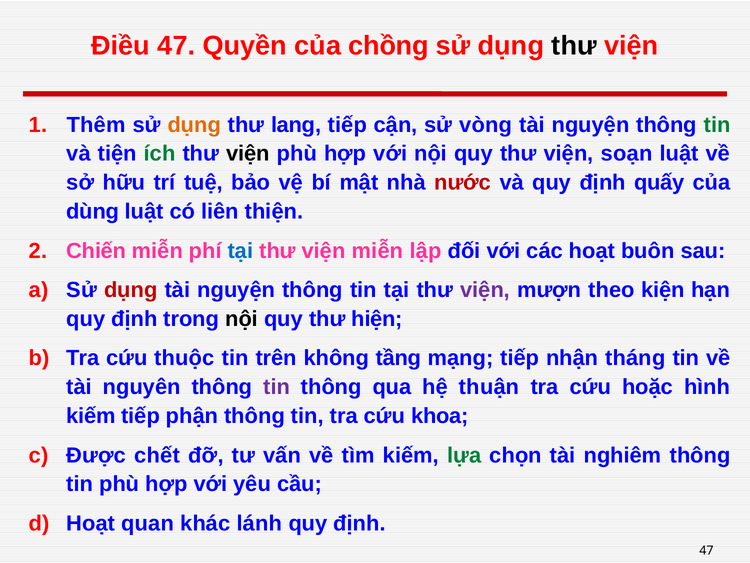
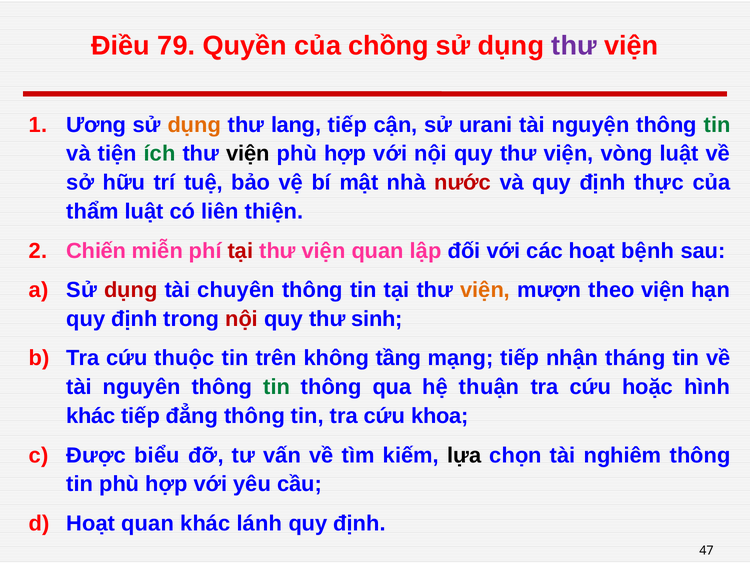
Điều 47: 47 -> 79 (176, 46)
thư colour: black -> purple (574, 46)
Thêm: Thêm -> Ương (96, 125)
vòng: vòng -> urani (486, 125)
soạn: soạn -> vòng (627, 154)
quấy: quấy -> thực (659, 182)
dùng: dùng -> thẩm (93, 211)
tại colour: blue -> red (240, 251)
viện miễn: miễn -> quan (378, 251)
buôn: buôn -> bệnh (648, 251)
nguyện: nguyện -> chuyên (236, 290)
viện colour: purple -> orange (485, 290)
theo kiện: kiện -> viện (663, 290)
nội colour: black -> red (242, 319)
hiện: hiện -> sinh (377, 319)
tin colour: purple -> green (277, 387)
kiếm: kiếm -> khác (91, 416)
phận: phận -> đẳng (192, 416)
chết: chết -> biểu (157, 455)
lựa colour: green -> black (464, 455)
